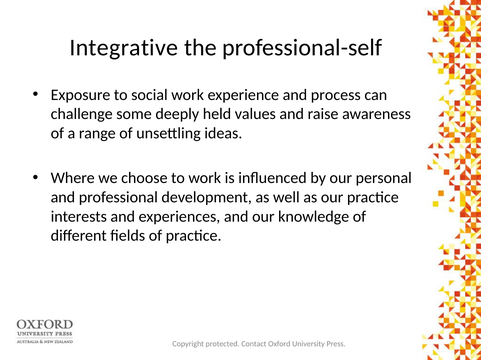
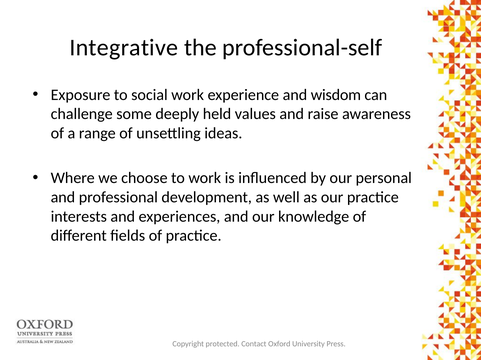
process: process -> wisdom (336, 95)
